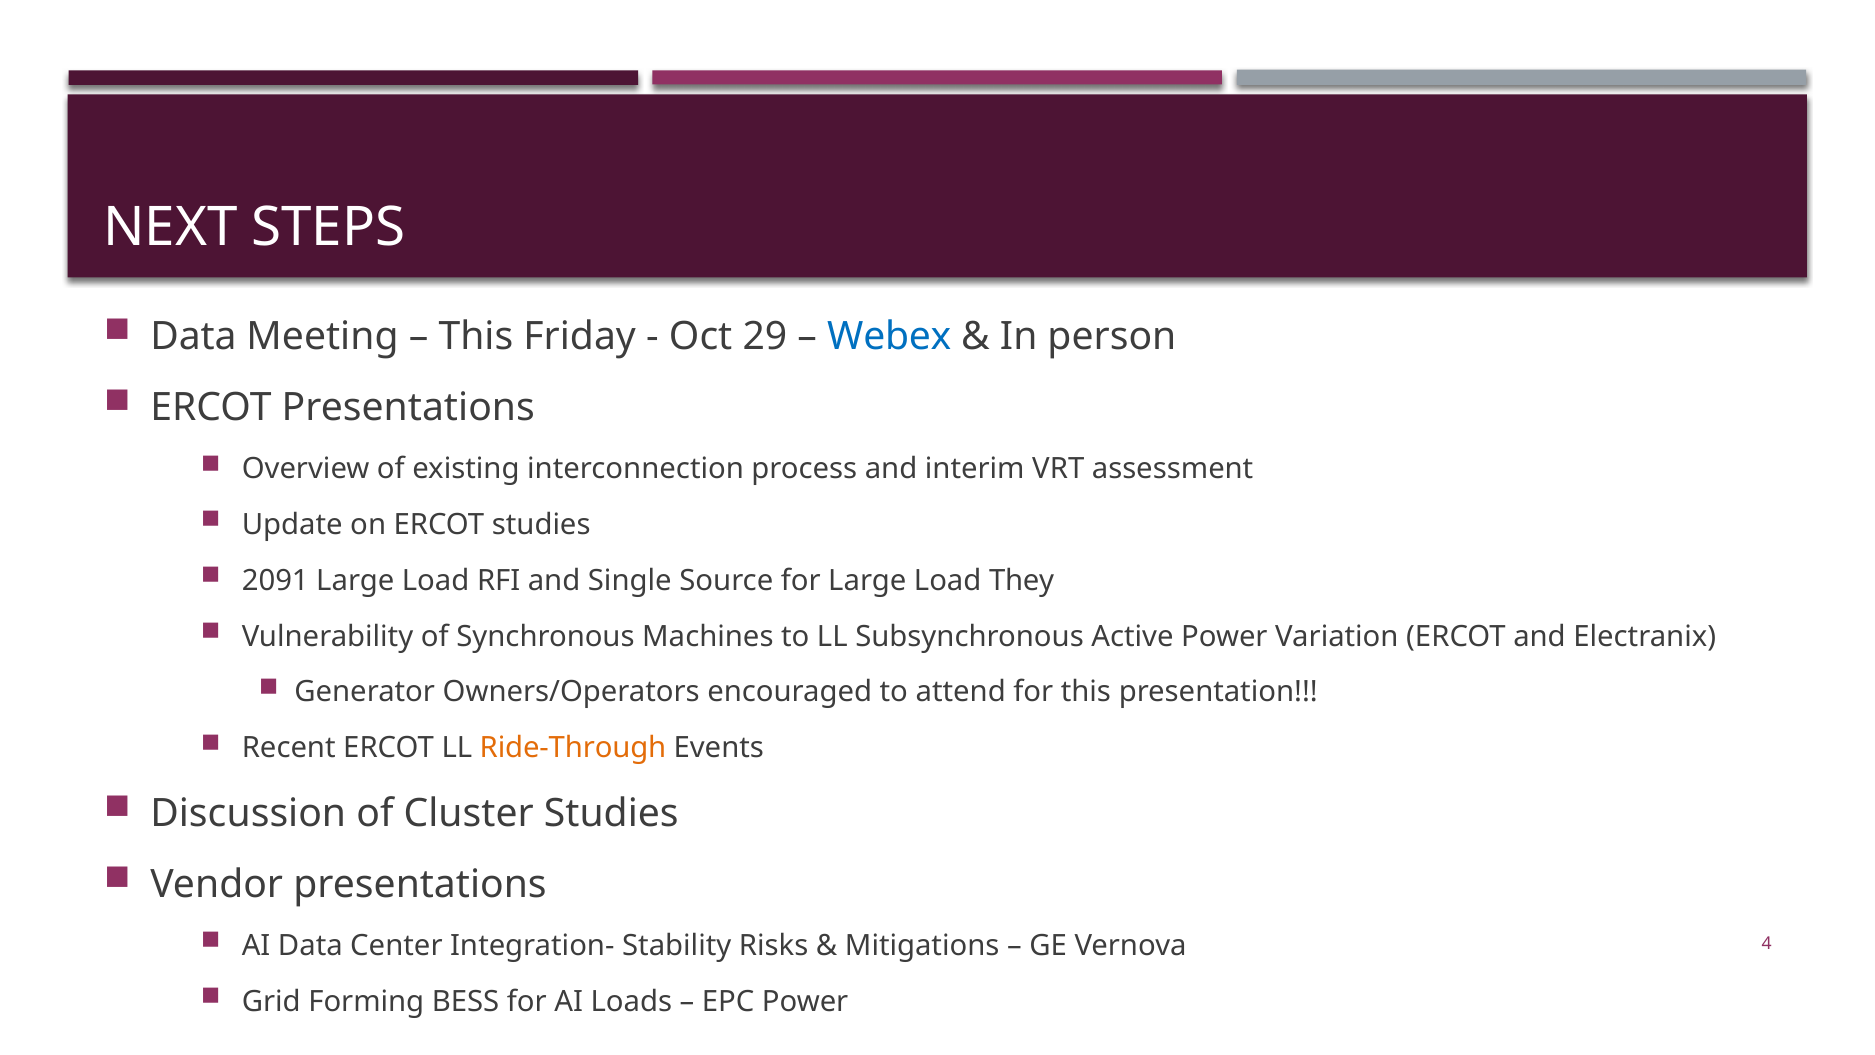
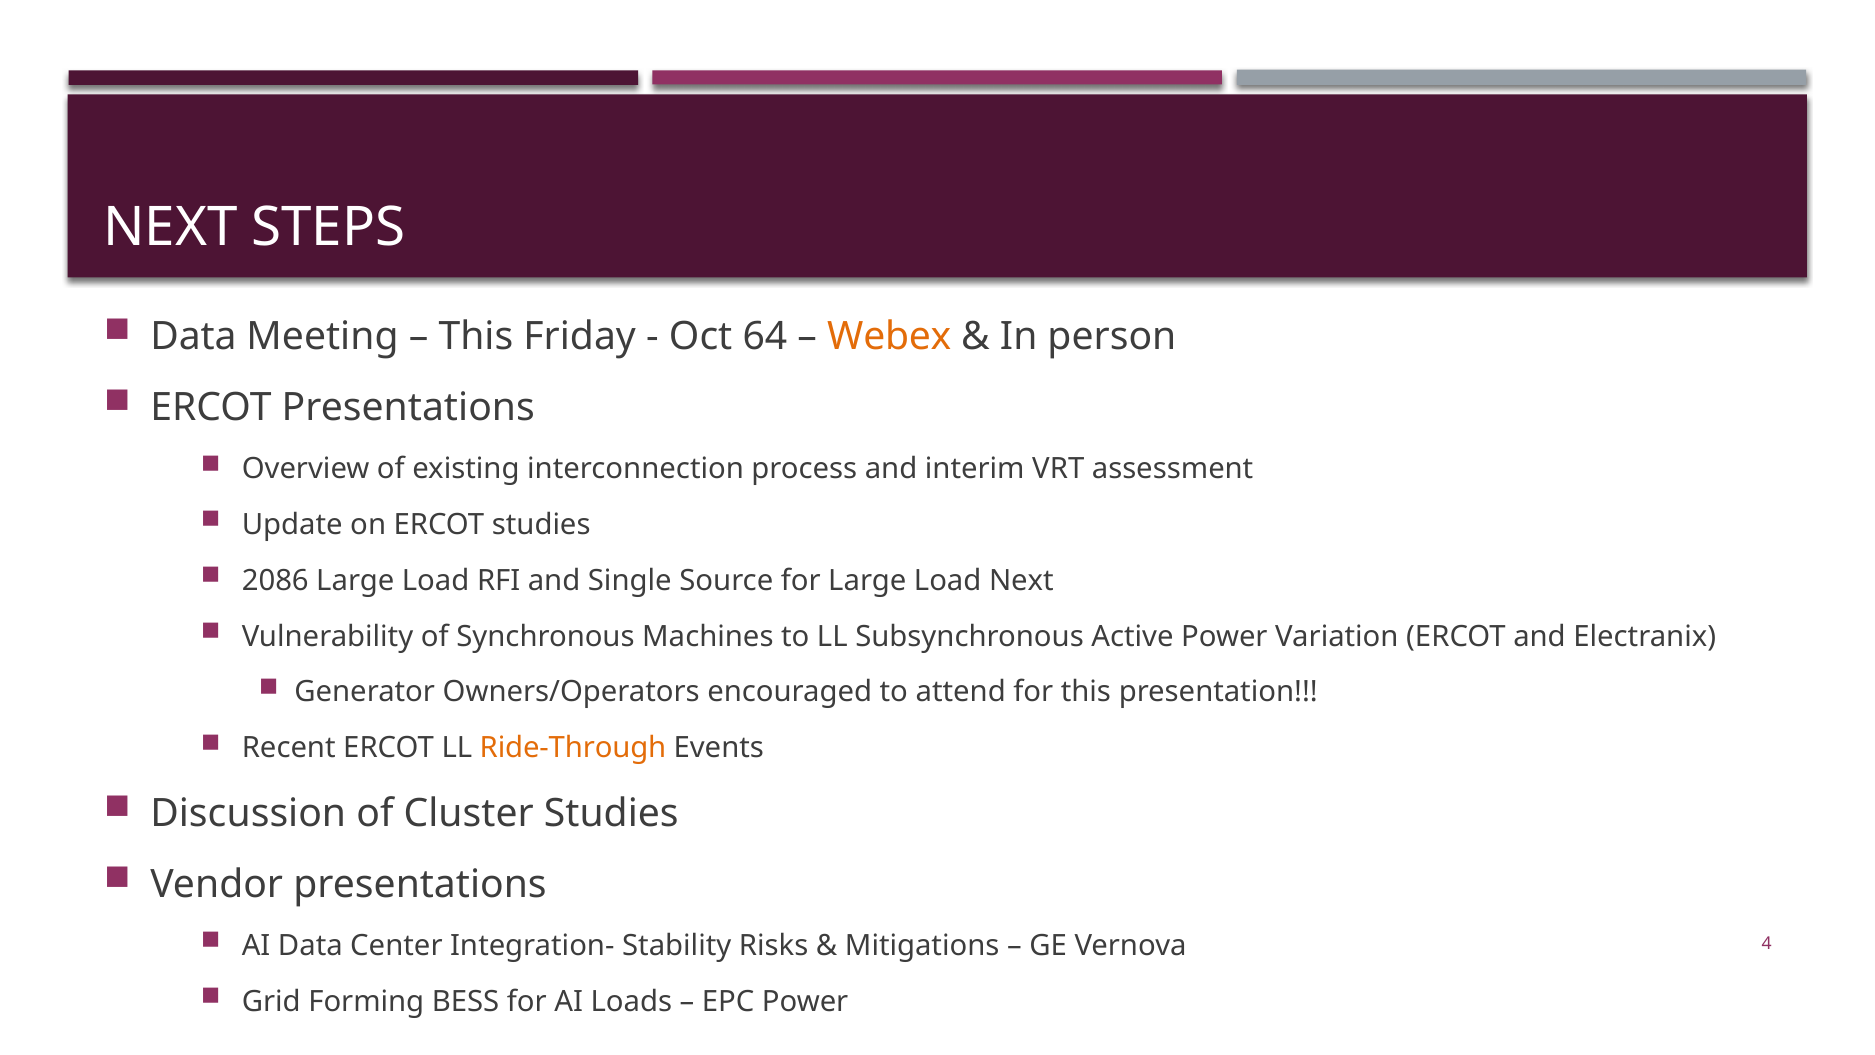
29: 29 -> 64 (765, 337)
Webex colour: blue -> orange (889, 337)
2091: 2091 -> 2086 (275, 580)
Load They: They -> Next (1021, 580)
